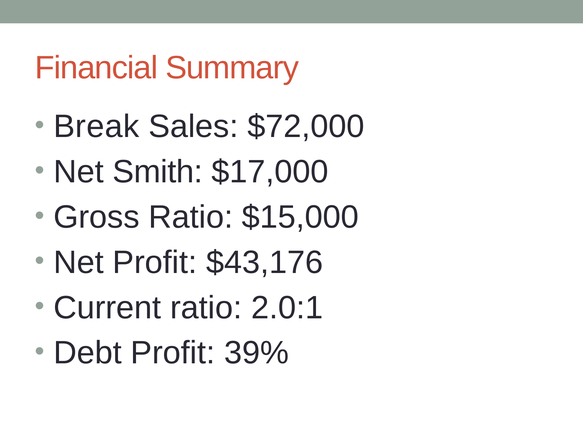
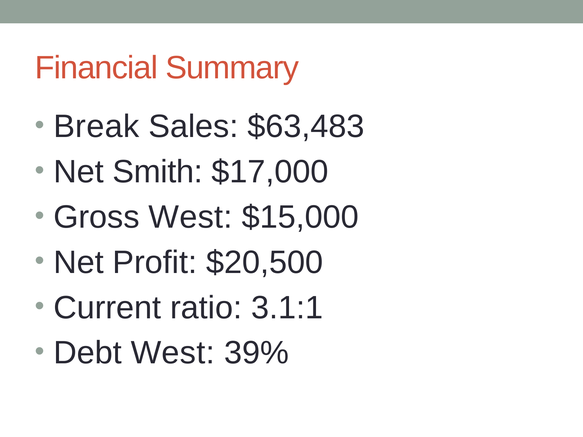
$72,000: $72,000 -> $63,483 (306, 127)
Gross Ratio: Ratio -> West (191, 217)
$43,176: $43,176 -> $20,500 (265, 263)
2.0:1: 2.0:1 -> 3.1:1 (287, 308)
Debt Profit: Profit -> West (173, 353)
